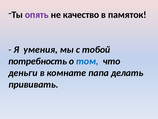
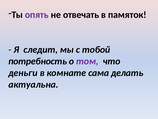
качество: качество -> отвечать (81, 15)
умения: умения -> следит (41, 49)
том colour: blue -> purple (87, 61)
папа: папа -> сама (99, 73)
прививать: прививать -> актуальна (33, 84)
